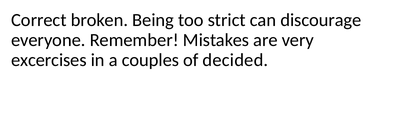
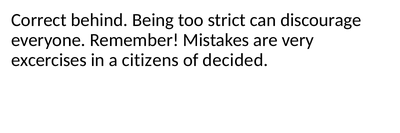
broken: broken -> behind (99, 20)
couples: couples -> citizens (150, 60)
